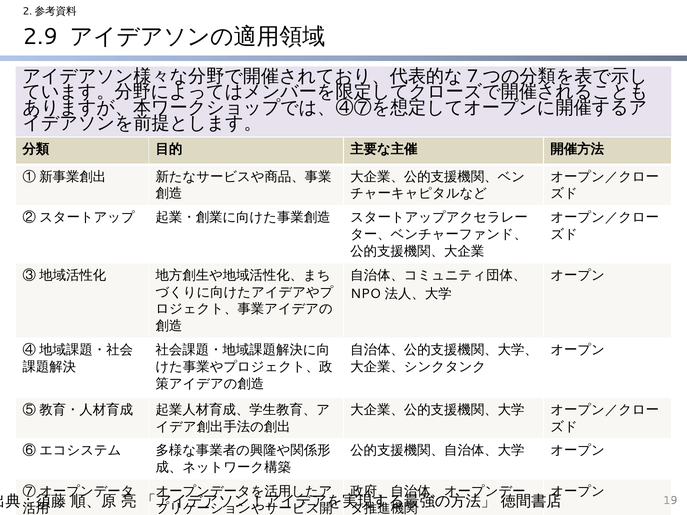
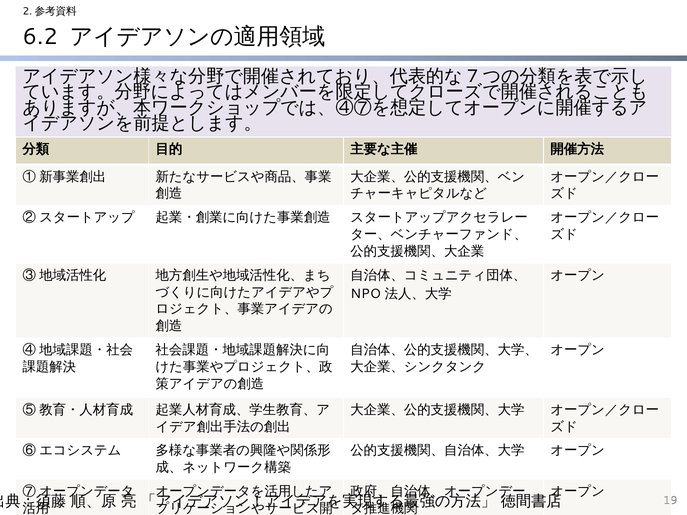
2.9: 2.9 -> 6.2 (40, 37)
